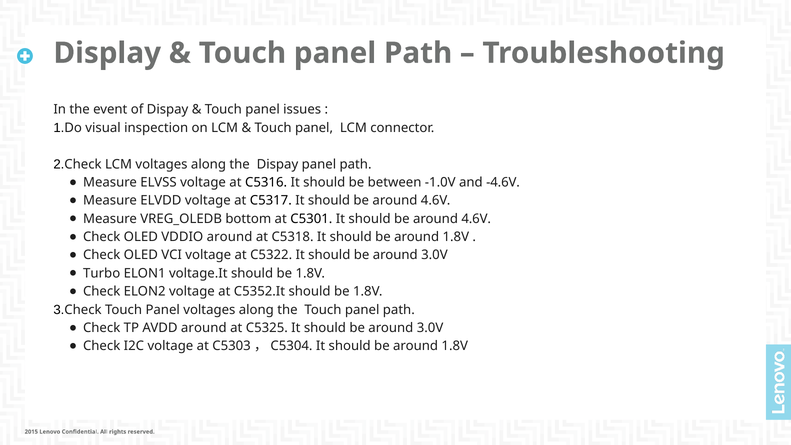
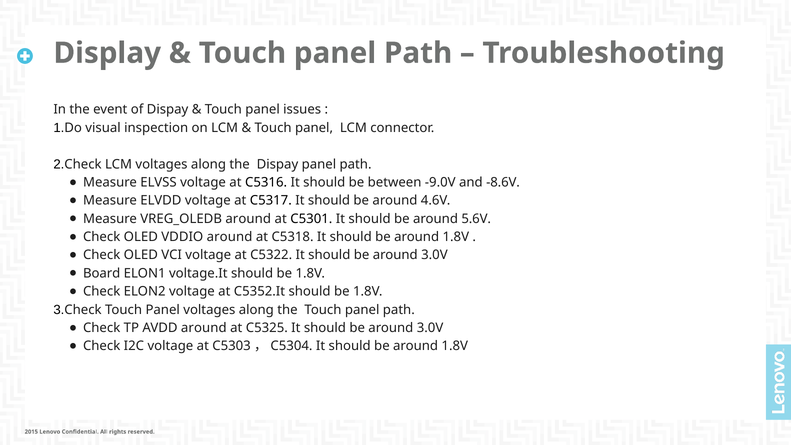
-1.0V: -1.0V -> -9.0V (440, 182)
-4.6V: -4.6V -> -8.6V (503, 182)
VREG_OLEDB bottom: bottom -> around (248, 219)
4.6V: 4.6V -> 5.6V (476, 219)
Turbo: Turbo -> Board (102, 273)
